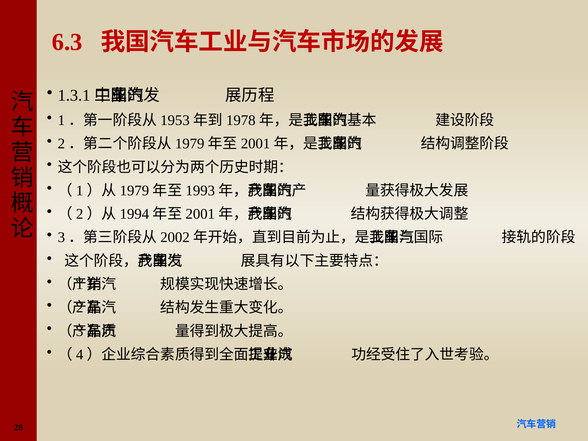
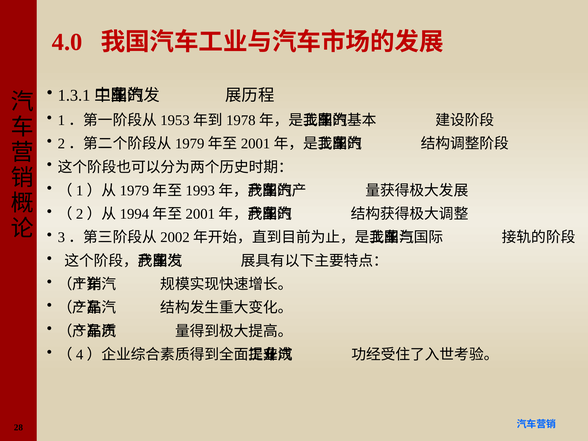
6.3: 6.3 -> 4.0 (67, 42)
